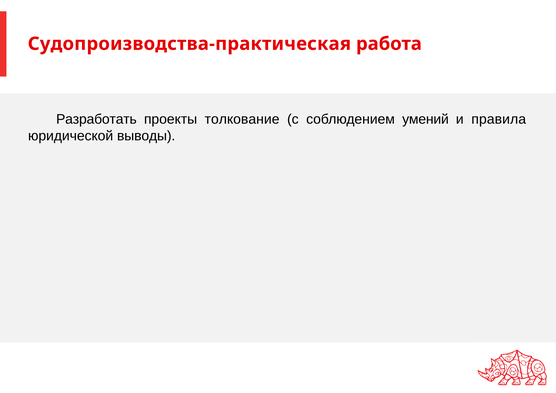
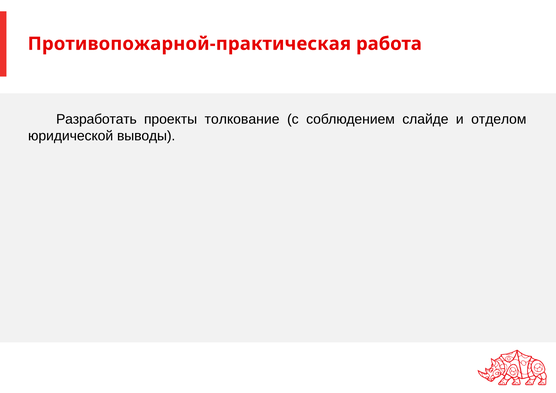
Судопроизводства-практическая: Судопроизводства-практическая -> Противопожарной-практическая (189, 44)
умений: умений -> слайде (425, 119)
правила: правила -> отделом (499, 119)
